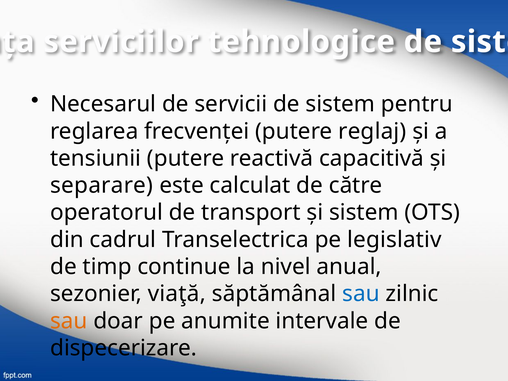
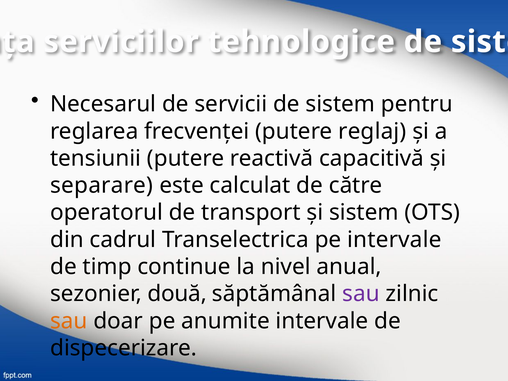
pe legislativ: legislativ -> intervale (394, 240)
viaţă: viaţă -> două (177, 294)
sau colour: blue -> purple (361, 294)
